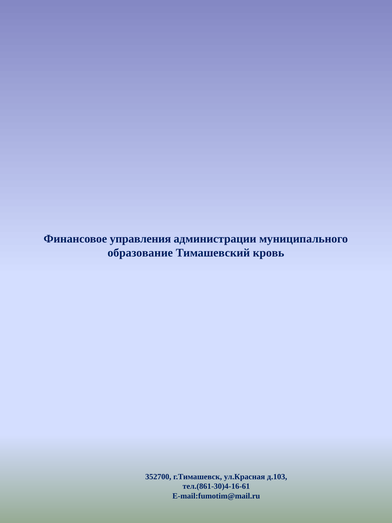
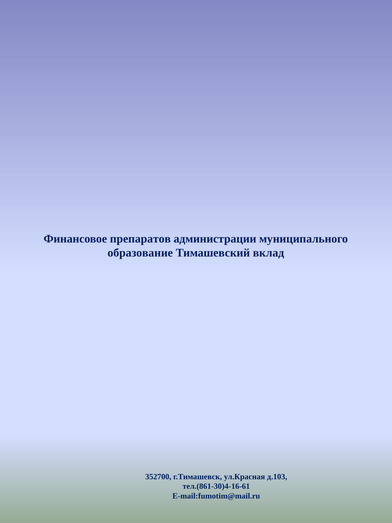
управления: управления -> препаратов (140, 239)
кровь: кровь -> вклад (269, 253)
